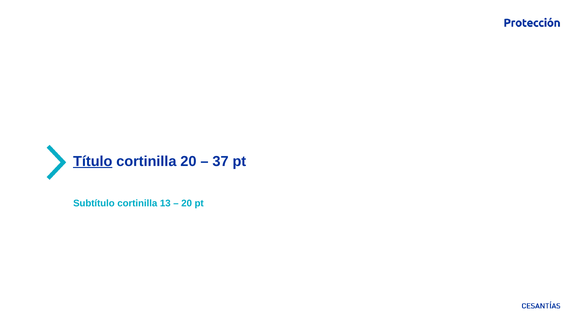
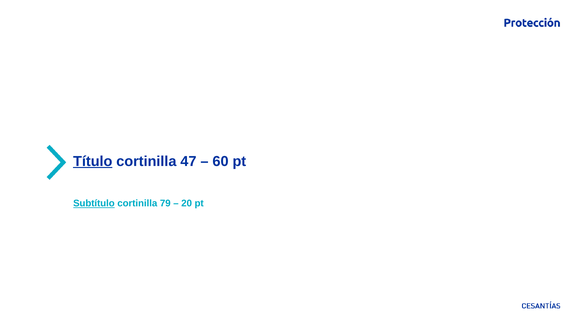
cortinilla 20: 20 -> 47 (188, 161)
37: 37 -> 60 (221, 161)
Subtítulo underline: none -> present (94, 203)
13: 13 -> 79 (165, 203)
